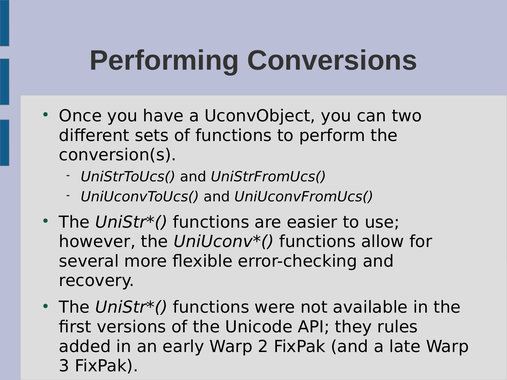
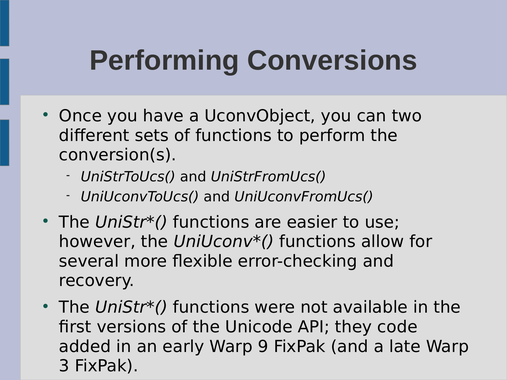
rules: rules -> code (398, 327)
2: 2 -> 9 (263, 347)
